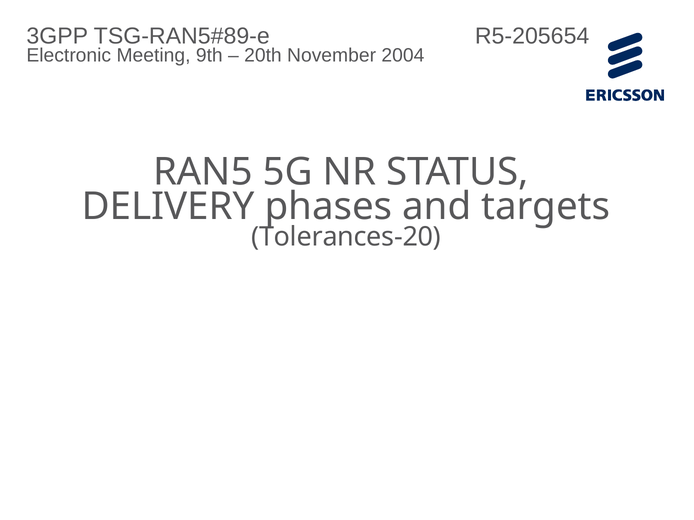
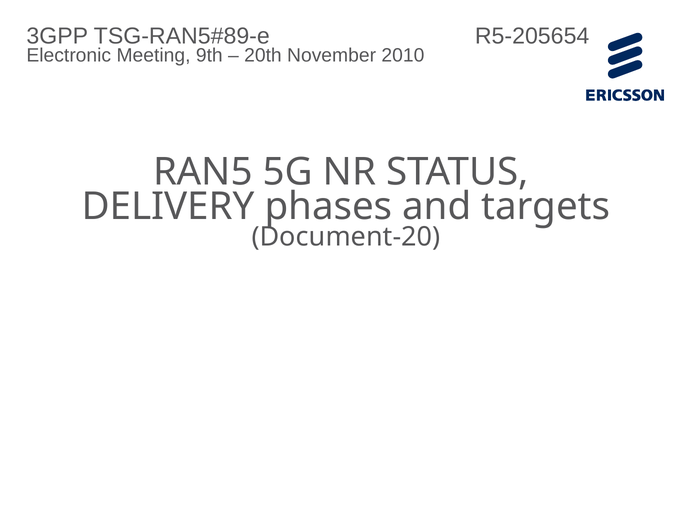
2004: 2004 -> 2010 (403, 56)
Tolerances-20: Tolerances-20 -> Document-20 (346, 237)
